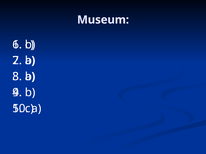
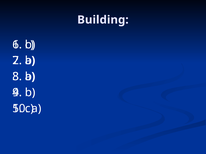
Museum: Museum -> Building (103, 20)
